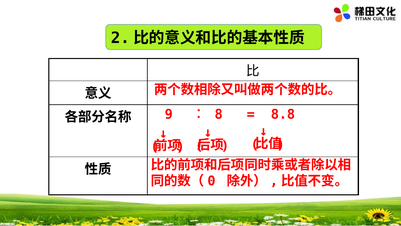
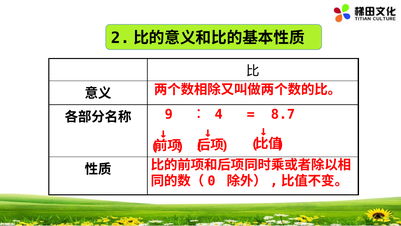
8: 8 -> 4 (219, 114)
8.8: 8.8 -> 8.7 (283, 114)
